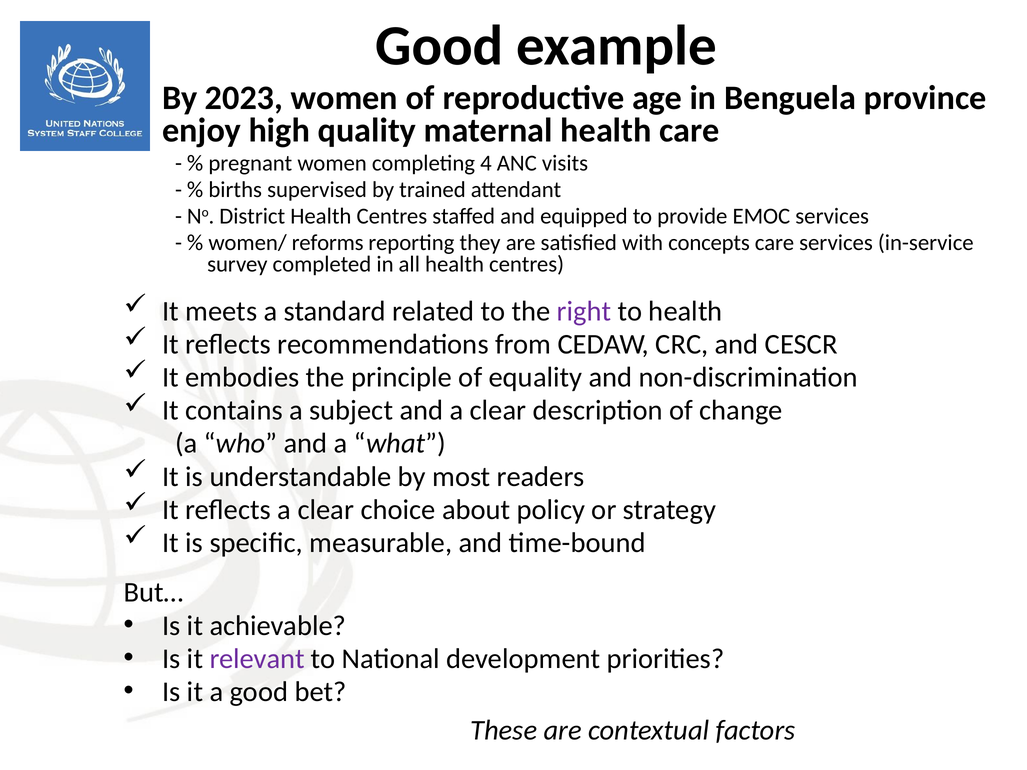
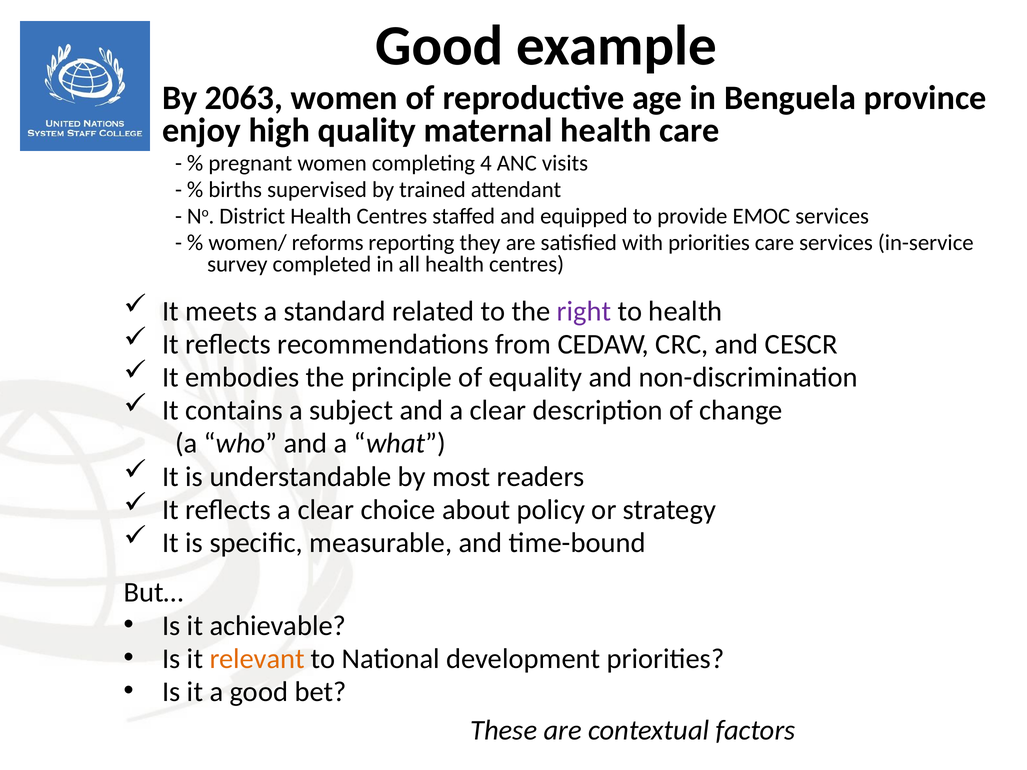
2023: 2023 -> 2063 (244, 98)
with concepts: concepts -> priorities (709, 243)
relevant colour: purple -> orange (257, 659)
